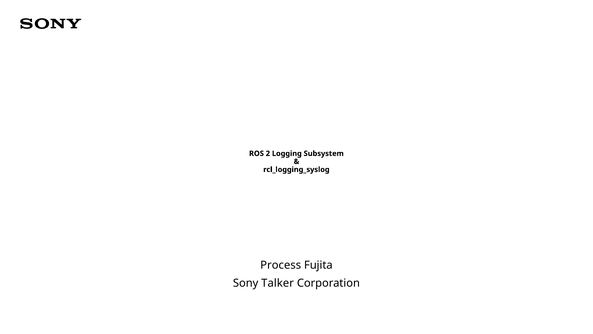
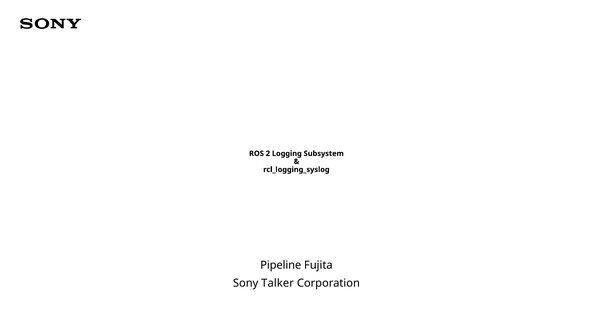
Process: Process -> Pipeline (281, 265)
